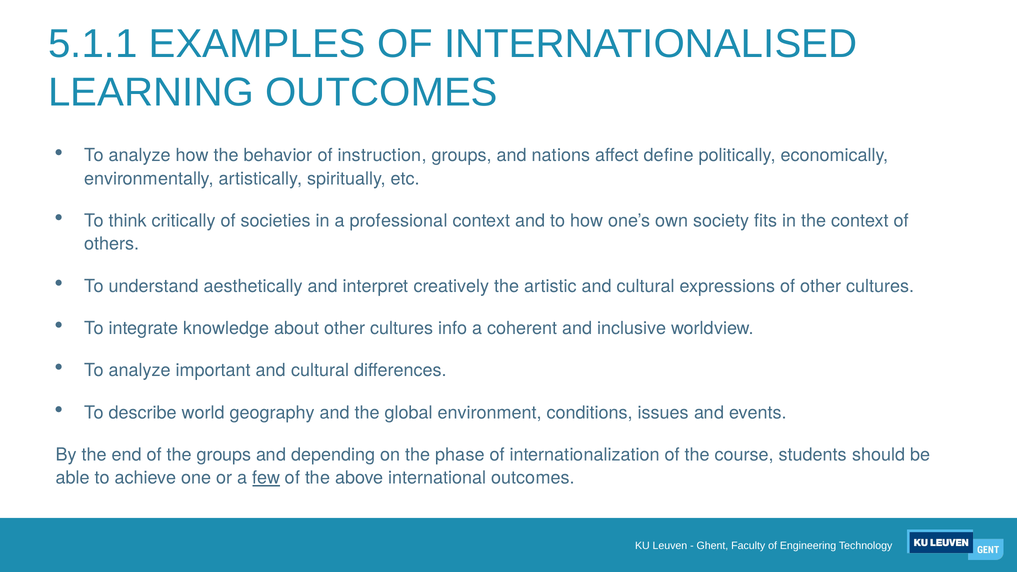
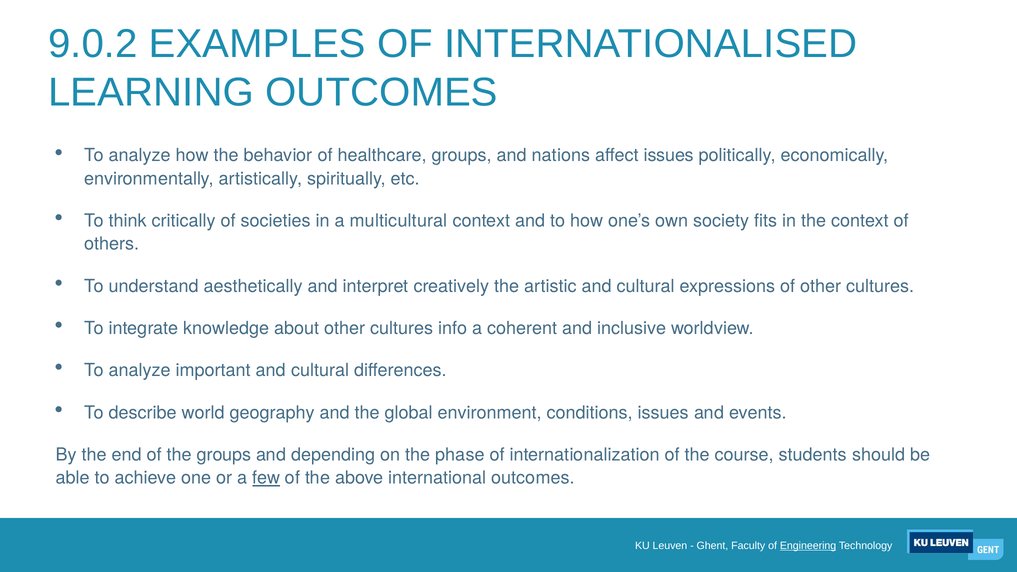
5.1.1: 5.1.1 -> 9.0.2 (93, 44)
instruction: instruction -> healthcare (382, 156)
affect define: define -> issues (669, 156)
professional: professional -> multicultural (399, 221)
Engineering underline: none -> present (808, 546)
